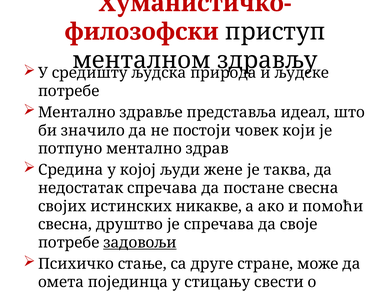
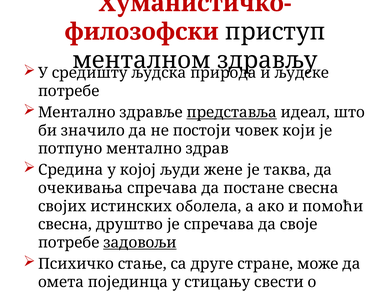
представља underline: none -> present (232, 113)
недостатак: недостатак -> очекивања (81, 188)
никакве: никакве -> оболела (209, 207)
